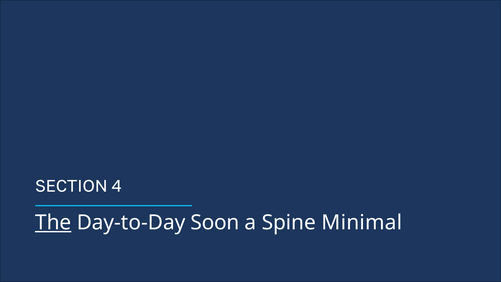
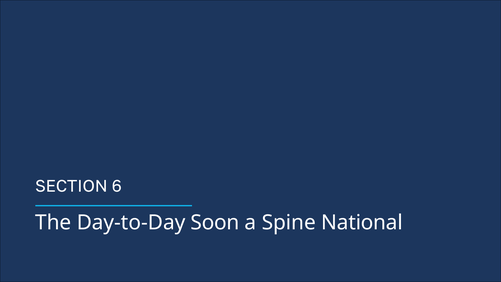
4: 4 -> 6 (117, 186)
The underline: present -> none (53, 222)
Minimal: Minimal -> National (362, 222)
